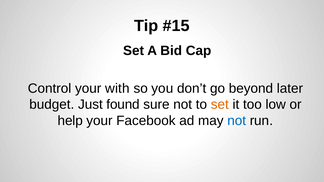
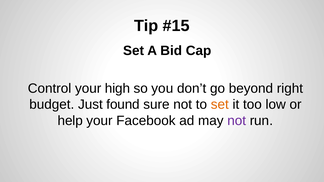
with: with -> high (117, 88)
later: later -> right (290, 88)
not colour: blue -> purple (237, 121)
